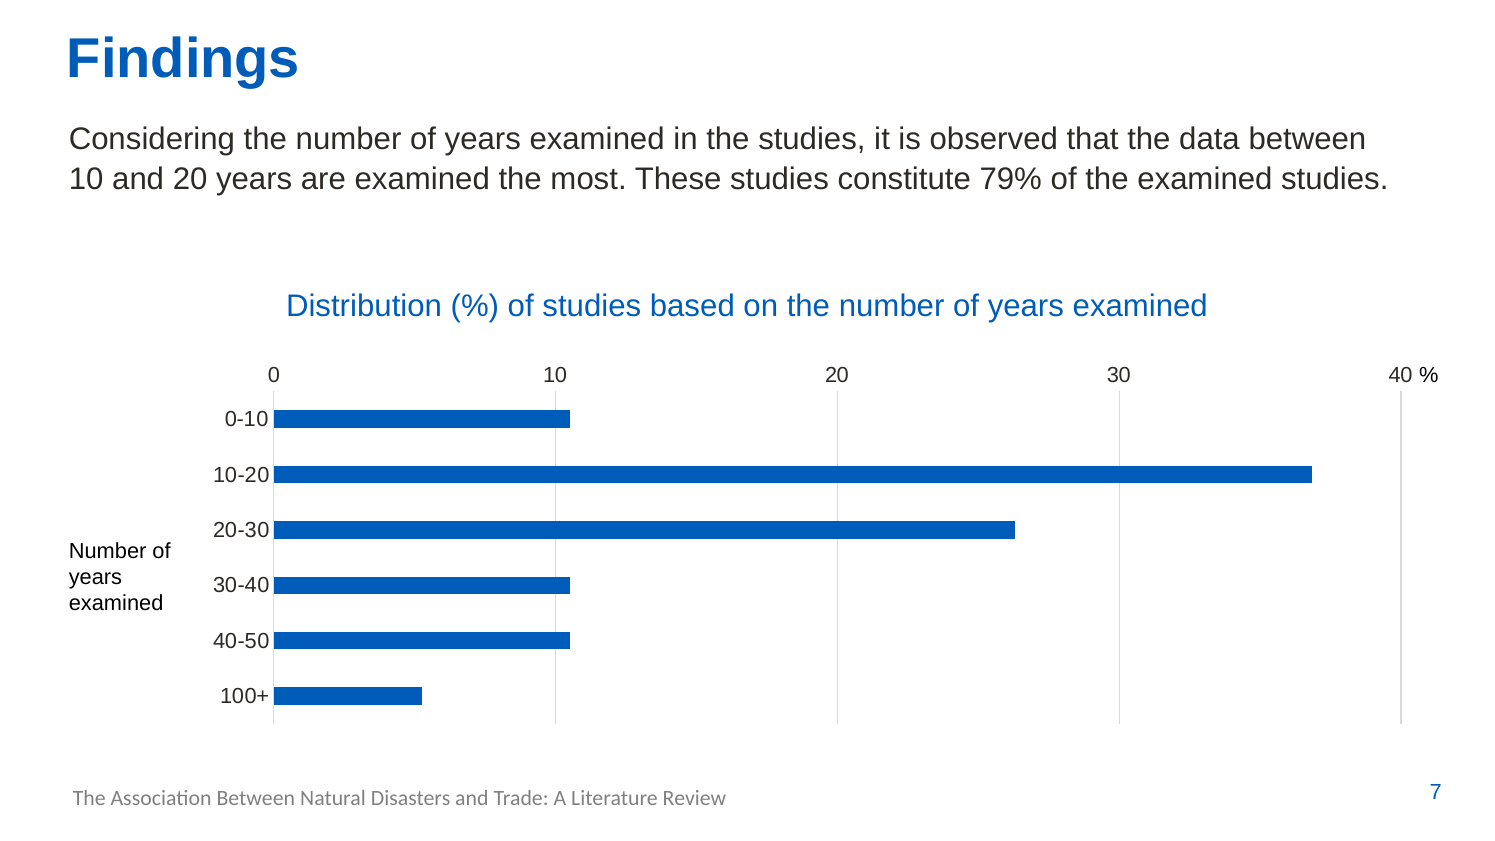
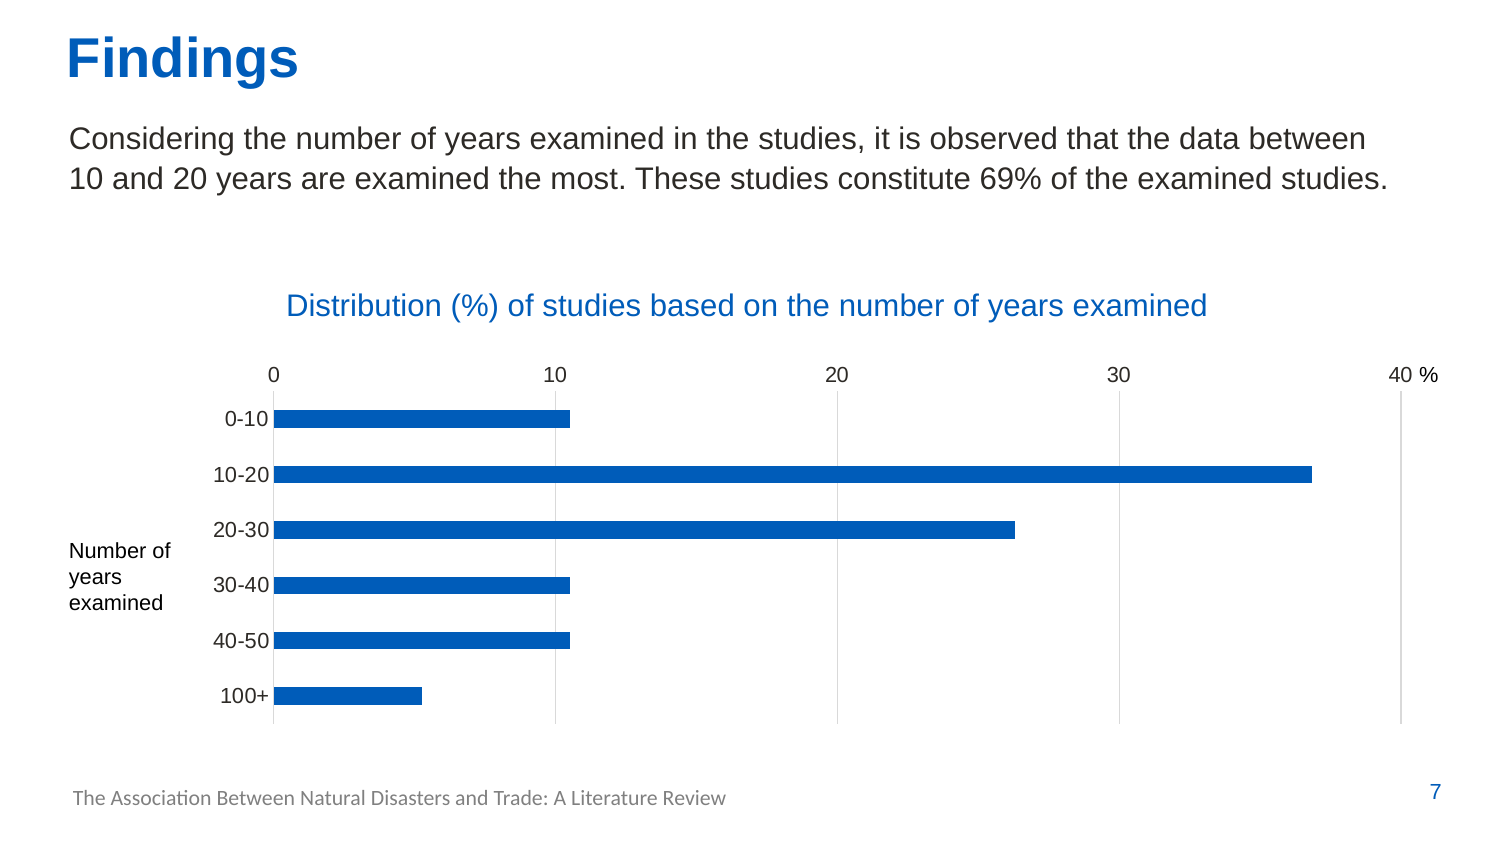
79%: 79% -> 69% (1011, 179)
